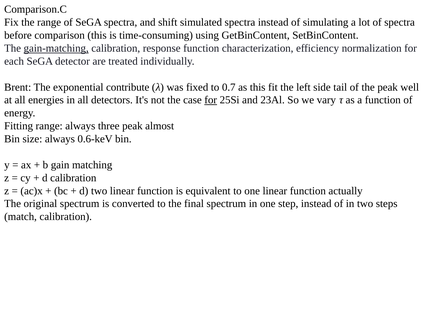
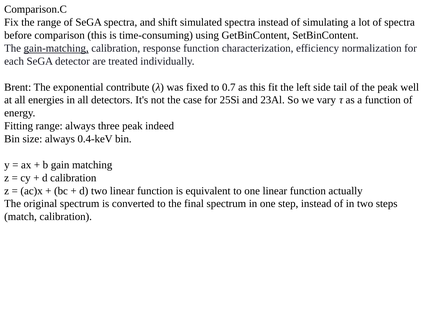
for underline: present -> none (211, 100)
almost: almost -> indeed (160, 126)
0.6-keV: 0.6-keV -> 0.4-keV (95, 139)
